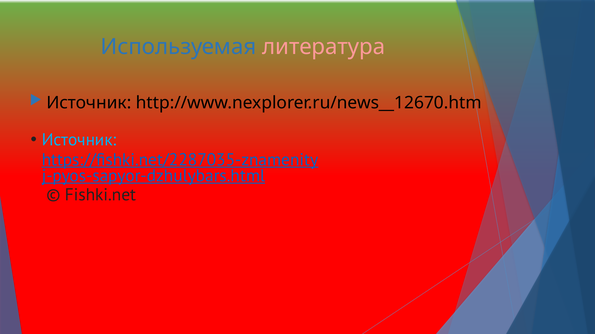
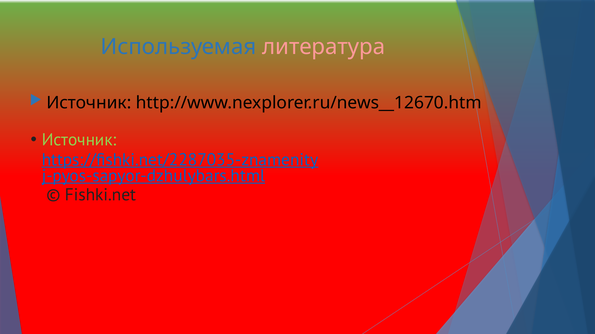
Источник colour: light blue -> light green (79, 140)
